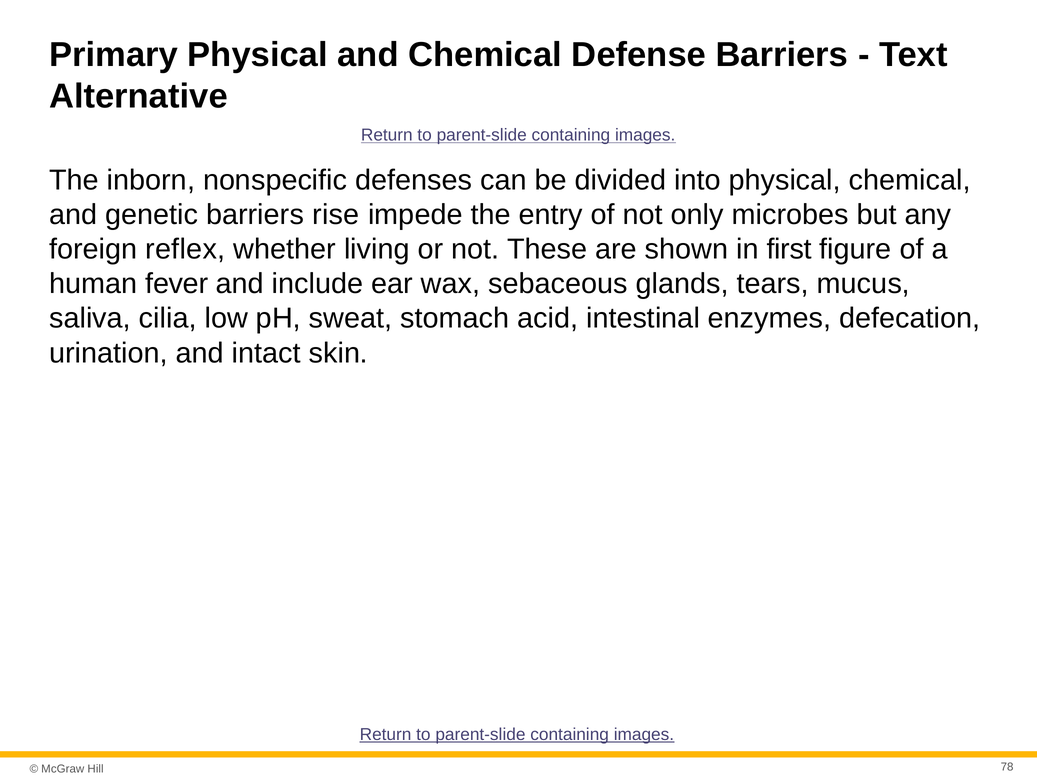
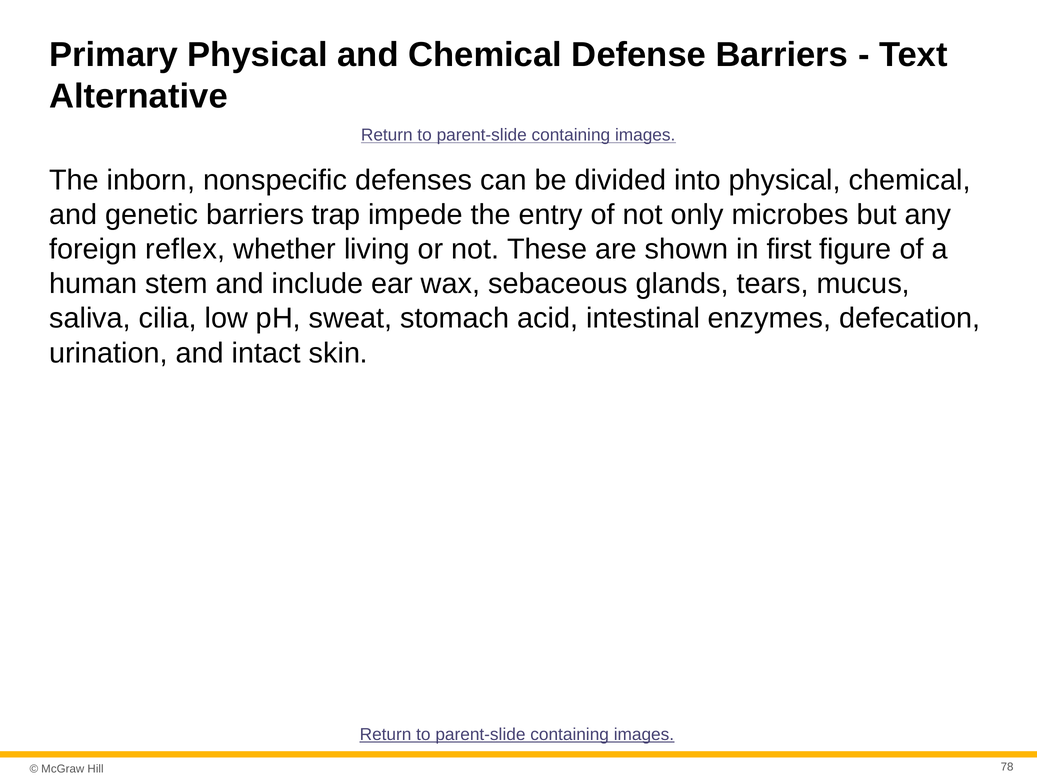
rise: rise -> trap (336, 215)
fever: fever -> stem (177, 284)
